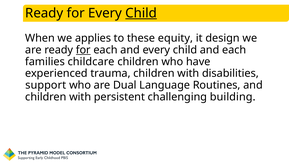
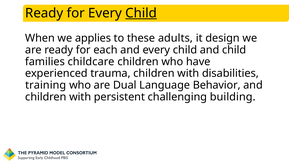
equity: equity -> adults (175, 38)
for underline: present -> none (83, 50)
and each: each -> child (234, 50)
support: support -> training (46, 85)
Routines: Routines -> Behavior (217, 85)
